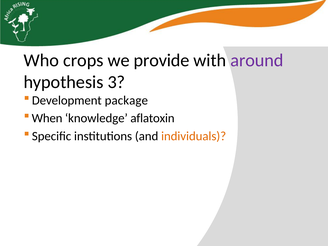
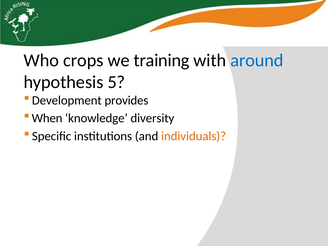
provide: provide -> training (162, 60)
around colour: purple -> blue (257, 60)
3: 3 -> 5 (116, 82)
package: package -> provides (126, 100)
aflatoxin: aflatoxin -> diversity (152, 118)
